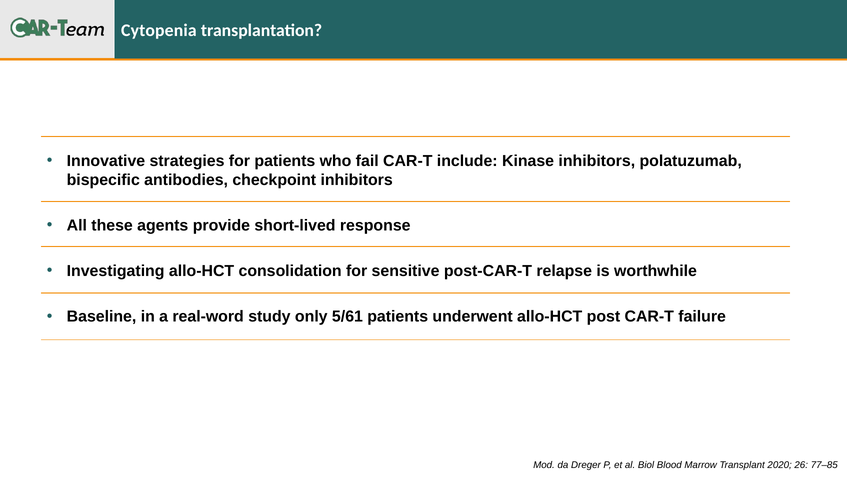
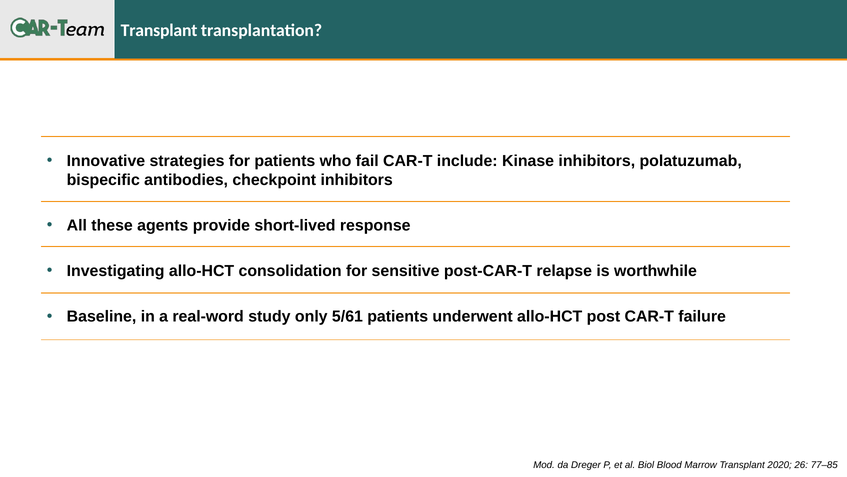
Cytopenia: Cytopenia -> Transplant (159, 31)
